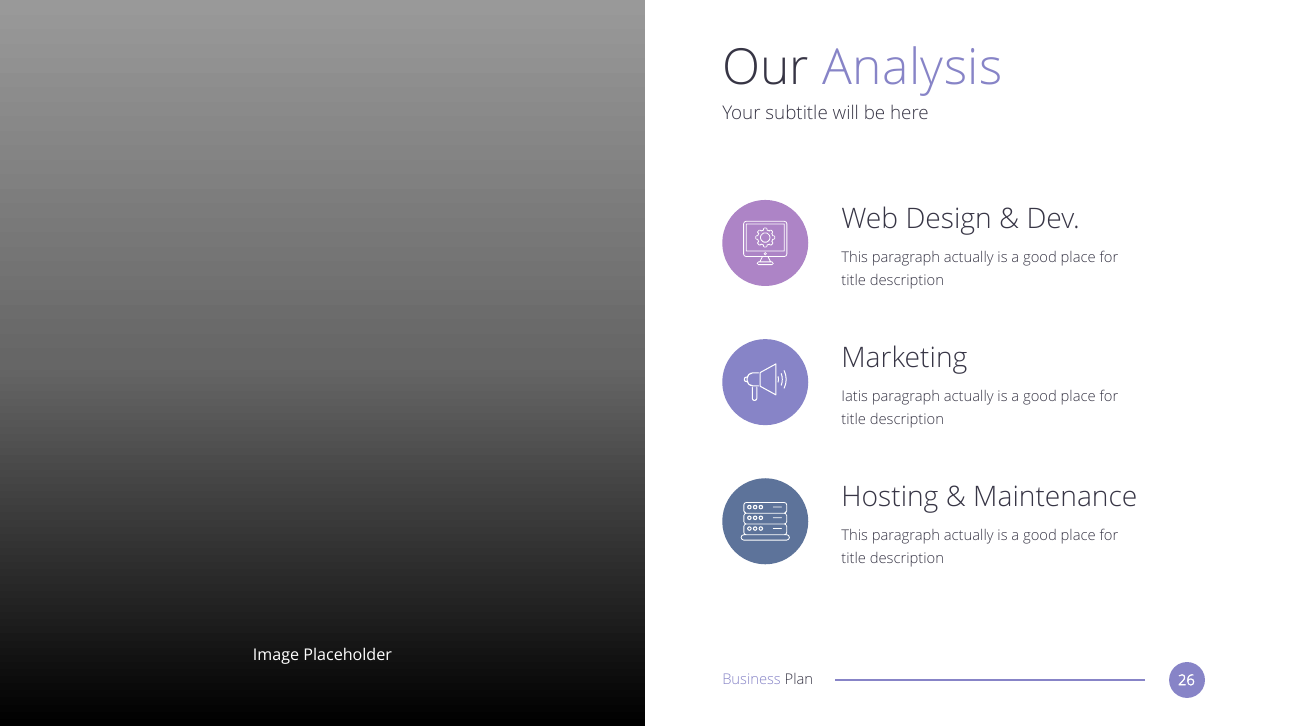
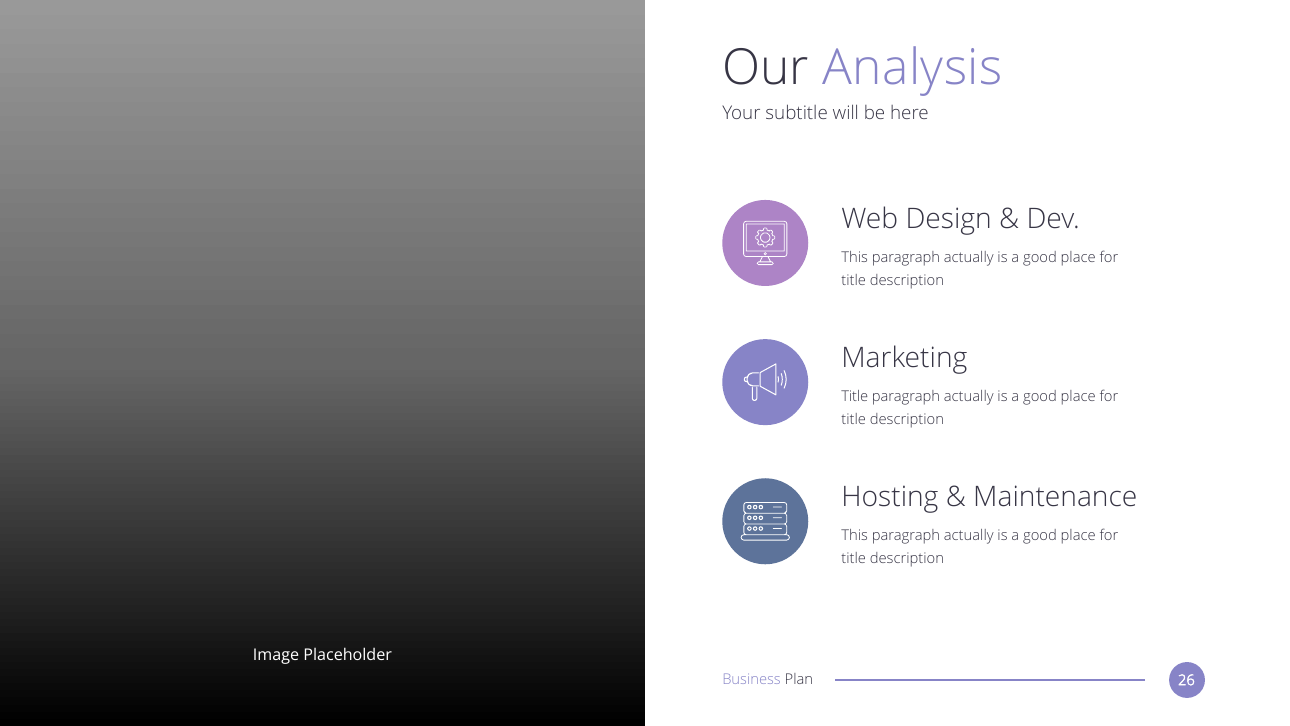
Iatis: Iatis -> Title (855, 397)
